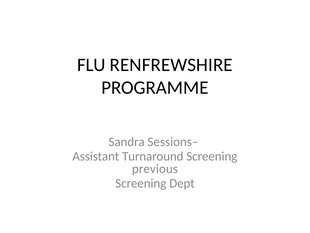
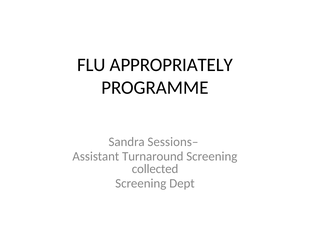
RENFREWSHIRE: RENFREWSHIRE -> APPROPRIATELY (171, 65)
previous: previous -> collected (155, 168)
